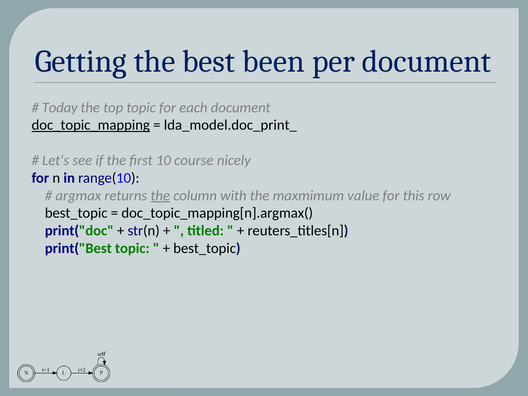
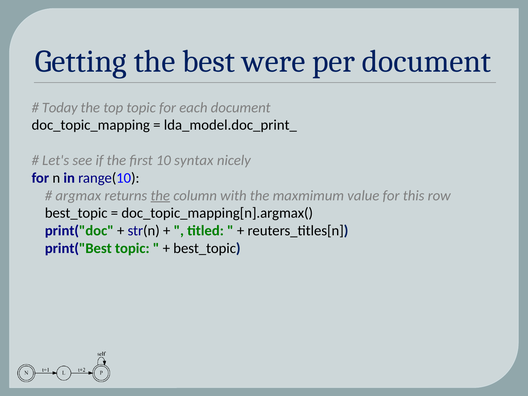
been: been -> were (274, 61)
doc_topic_mapping underline: present -> none (91, 125)
course: course -> syntax (194, 160)
